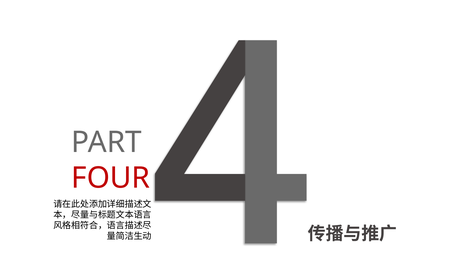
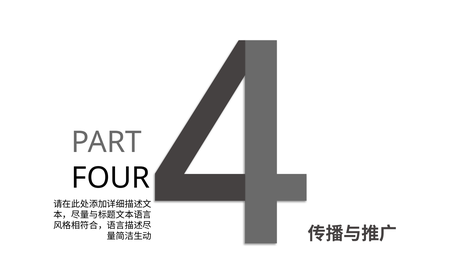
FOUR colour: red -> black (111, 178)
